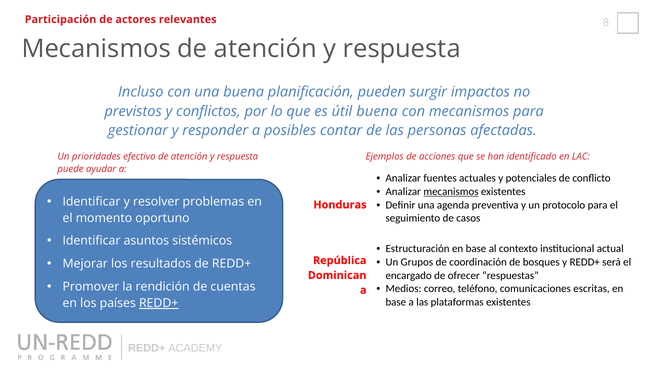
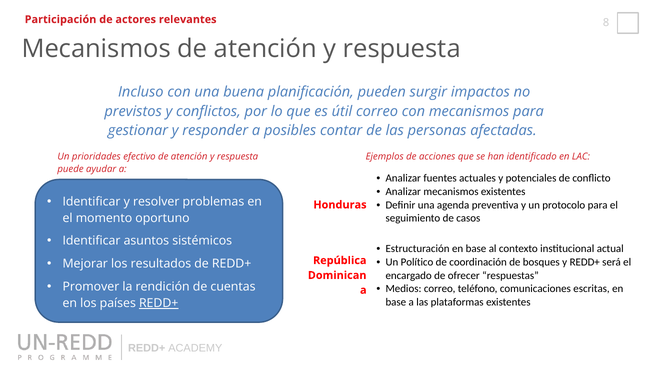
útil buena: buena -> correo (377, 111)
mecanismos underline: present -> none (451, 192)
Grupos: Grupos -> Político (417, 262)
